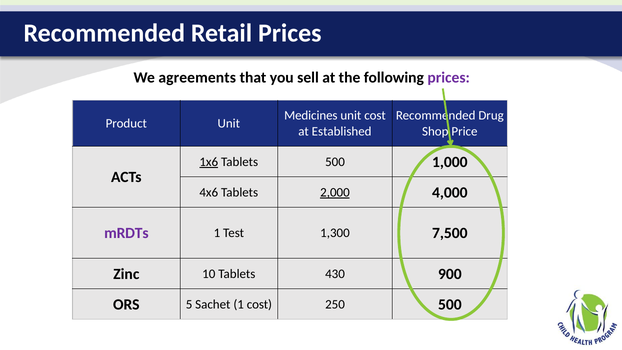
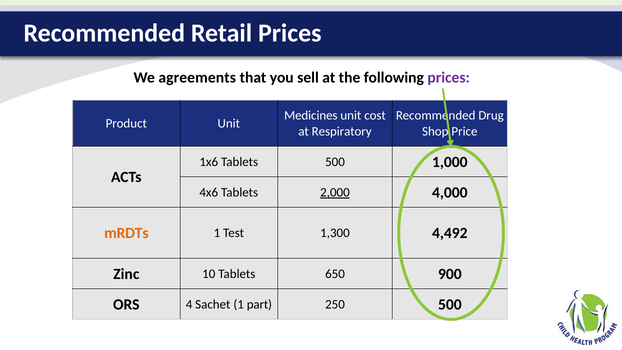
Established: Established -> Respiratory (342, 132)
1x6 underline: present -> none (209, 162)
mRDTs colour: purple -> orange (126, 233)
7,500: 7,500 -> 4,492 (450, 233)
430: 430 -> 650 (335, 274)
5: 5 -> 4 (189, 304)
1 cost: cost -> part (259, 304)
